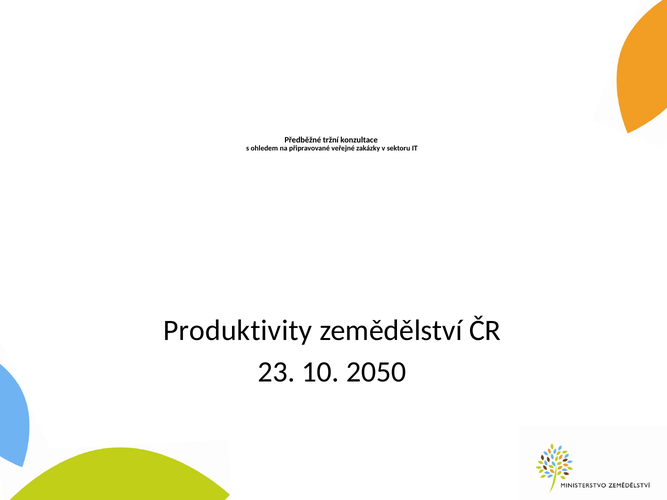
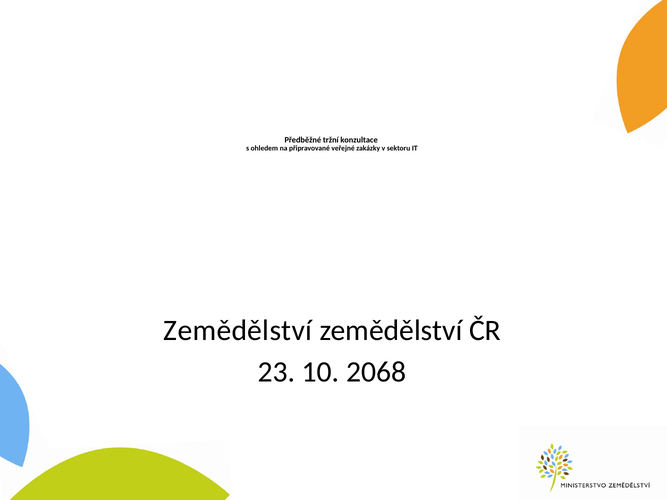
Produktivity: Produktivity -> Zemědělství (238, 331)
2050: 2050 -> 2068 (376, 372)
